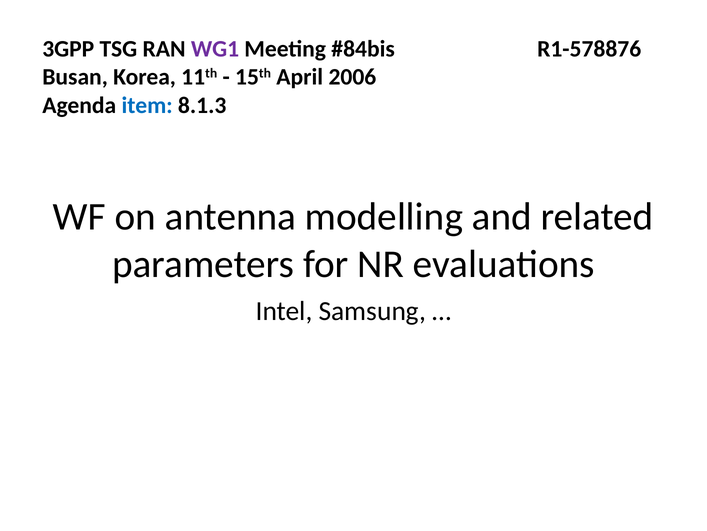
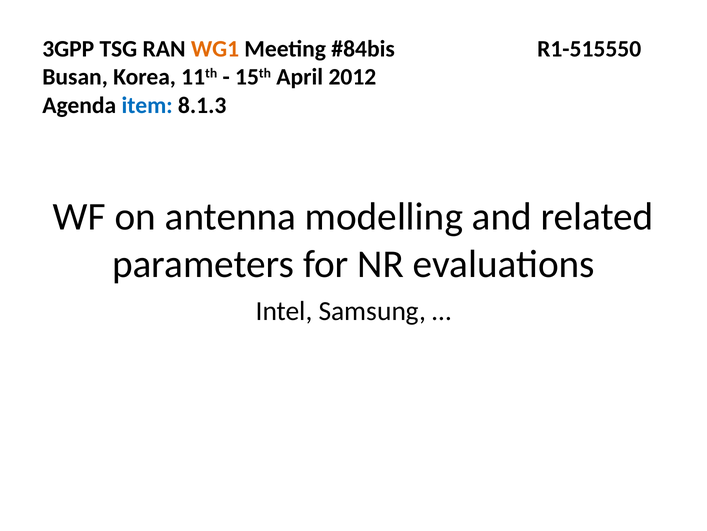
WG1 colour: purple -> orange (215, 49)
R1-578876: R1-578876 -> R1-515550 (589, 49)
2006: 2006 -> 2012 (352, 77)
